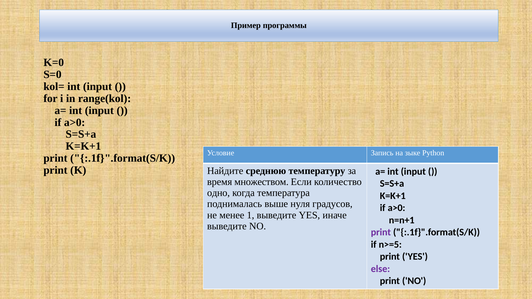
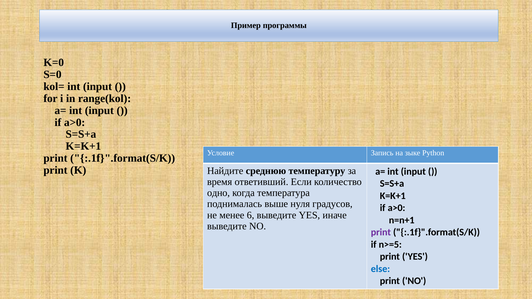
множеством: множеством -> ответивший (261, 182)
1: 1 -> 6 (251, 215)
else colour: purple -> blue (380, 269)
